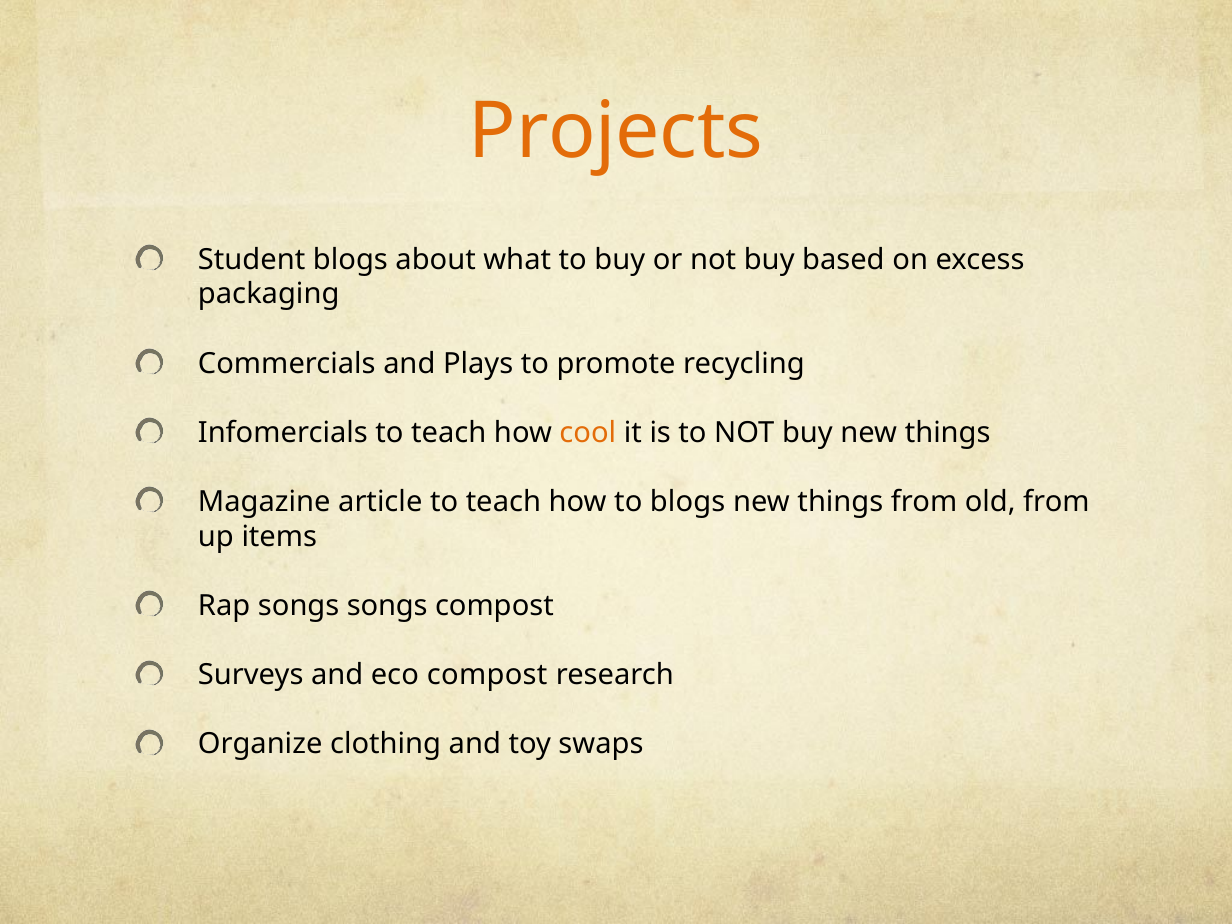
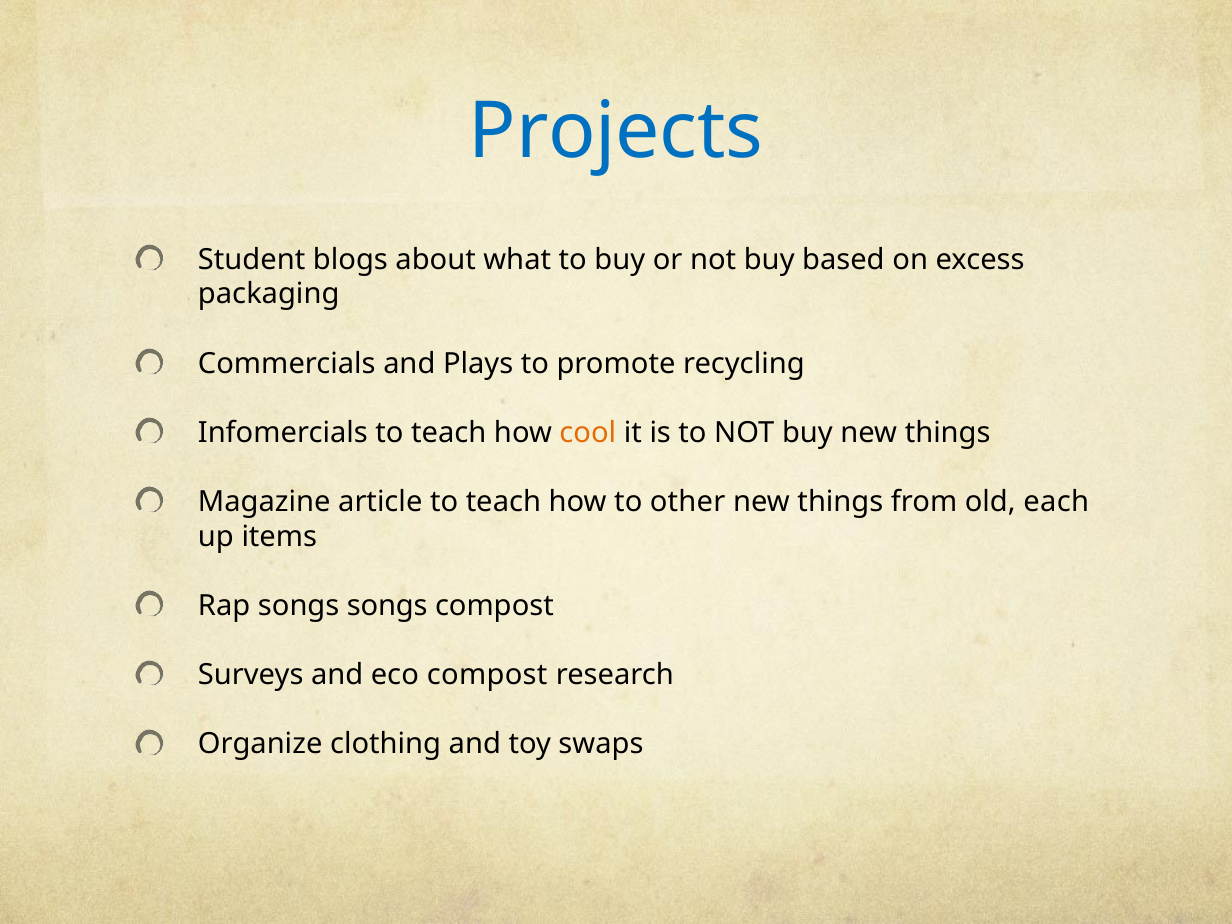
Projects colour: orange -> blue (616, 132)
to blogs: blogs -> other (688, 502)
old from: from -> each (1056, 502)
